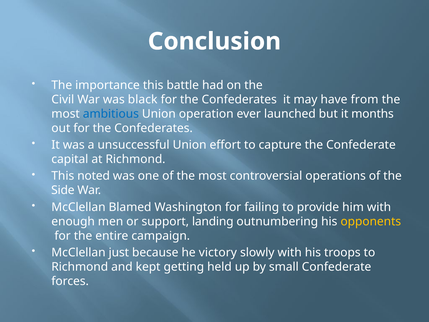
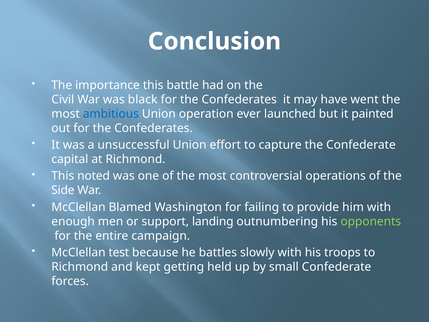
from: from -> went (365, 100)
months: months -> painted (373, 114)
opponents colour: yellow -> light green (371, 221)
just: just -> test (119, 252)
victory: victory -> battles (218, 252)
